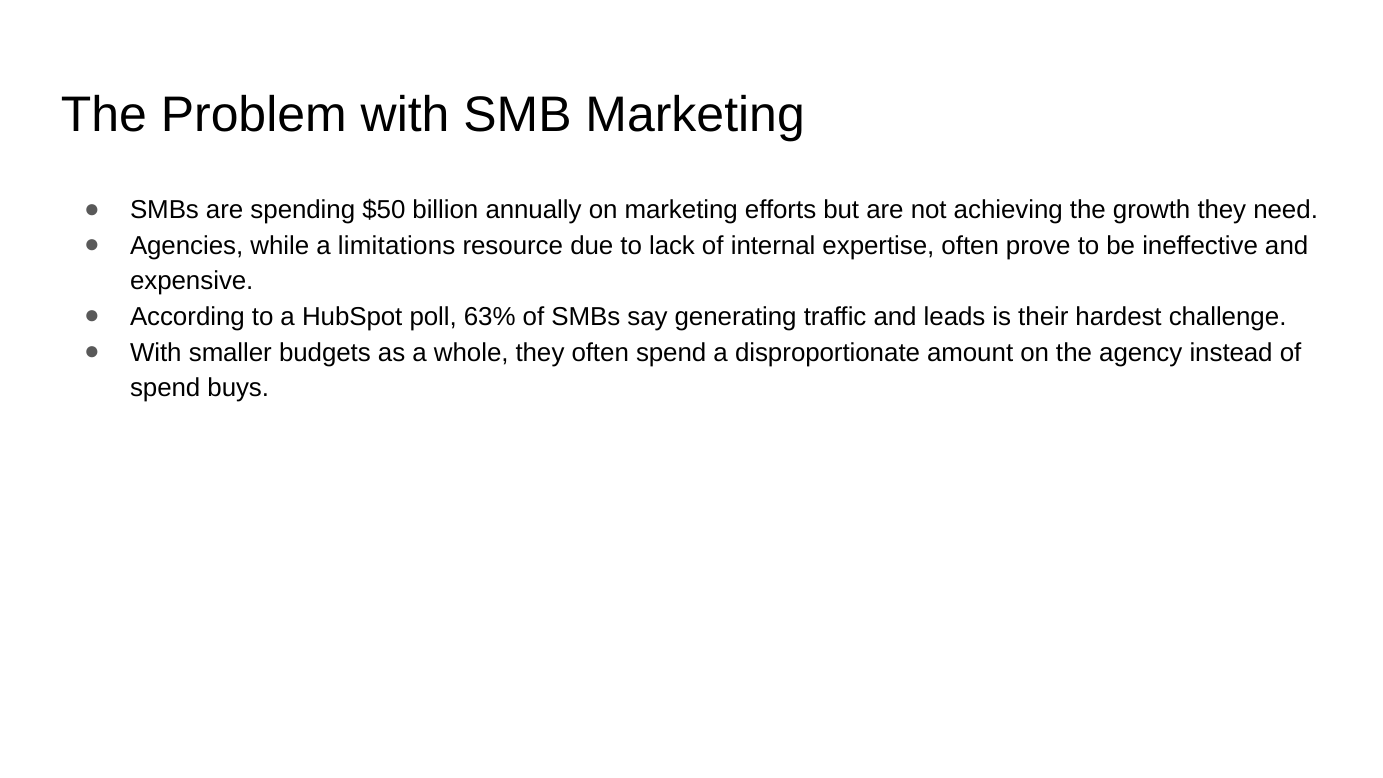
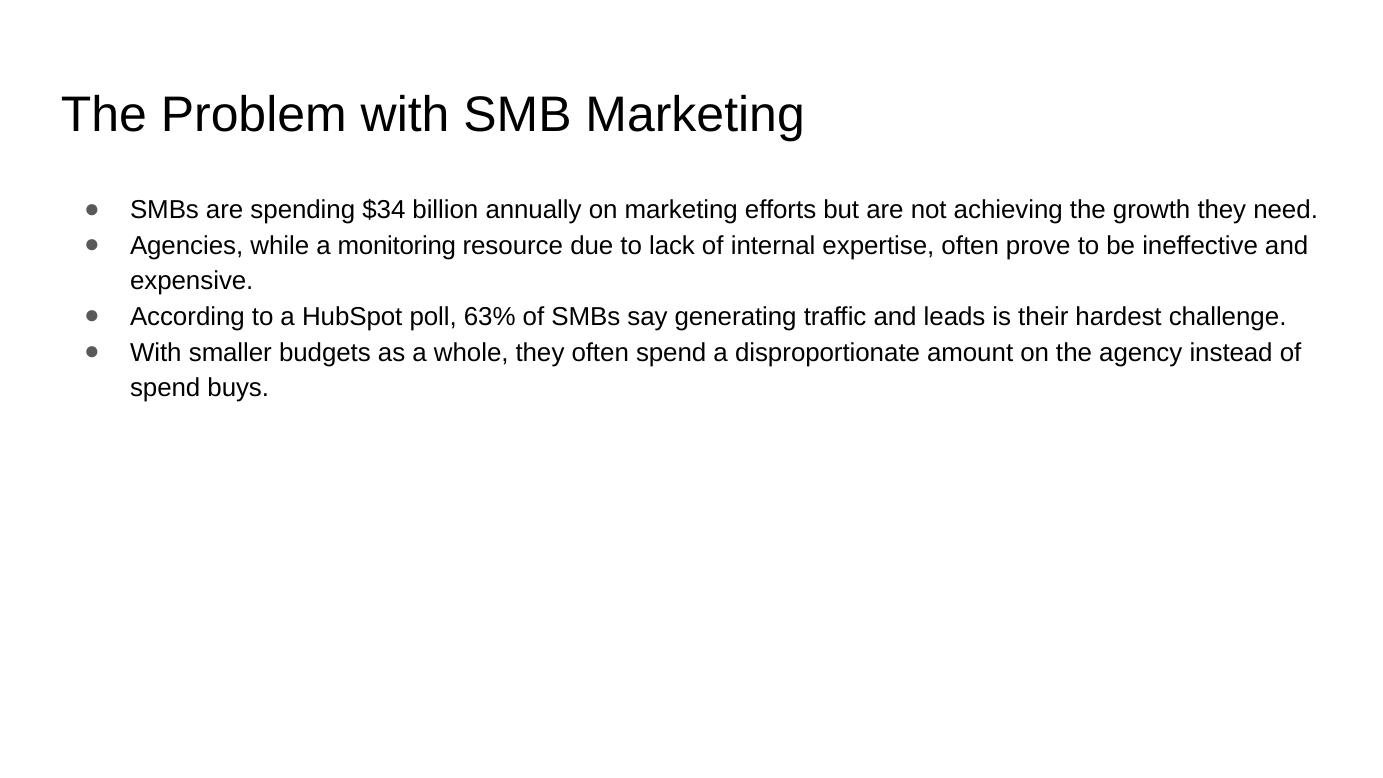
$50: $50 -> $34 (384, 210)
limitations: limitations -> monitoring (397, 246)
